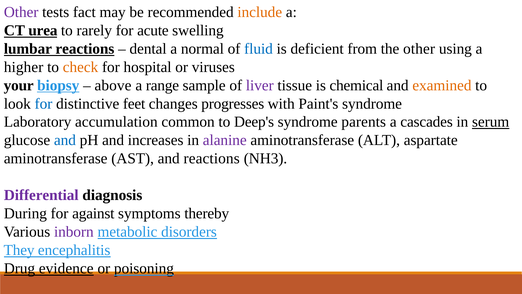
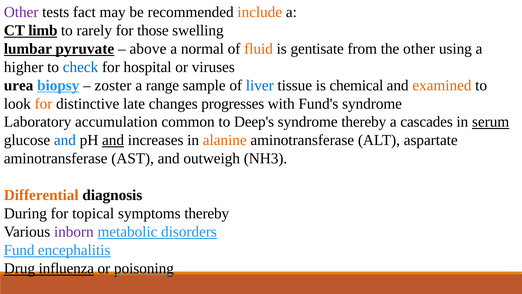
urea: urea -> limb (43, 30)
acute: acute -> those (153, 30)
lumbar reactions: reactions -> pyruvate (85, 49)
dental: dental -> above (148, 49)
fluid colour: blue -> orange (259, 49)
deficient: deficient -> gentisate (317, 49)
check colour: orange -> blue (81, 67)
your: your -> urea (19, 85)
above: above -> zoster (113, 85)
liver colour: purple -> blue (260, 85)
for colour: blue -> orange (43, 104)
feet: feet -> late (134, 104)
Paint's: Paint's -> Fund's (318, 104)
syndrome parents: parents -> thereby (364, 122)
and underline: none -> present (113, 140)
alanine colour: purple -> orange (225, 140)
and reactions: reactions -> outweigh (212, 158)
Differential colour: purple -> orange (41, 195)
against: against -> topical (93, 213)
They: They -> Fund (19, 250)
evidence: evidence -> influenza (66, 268)
